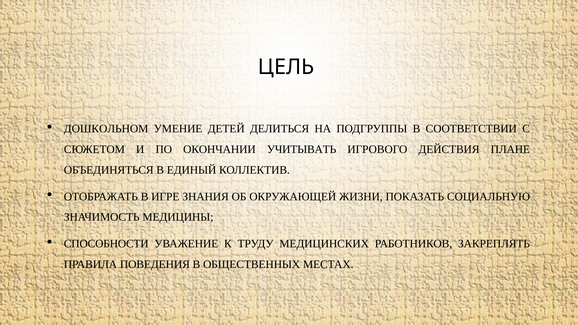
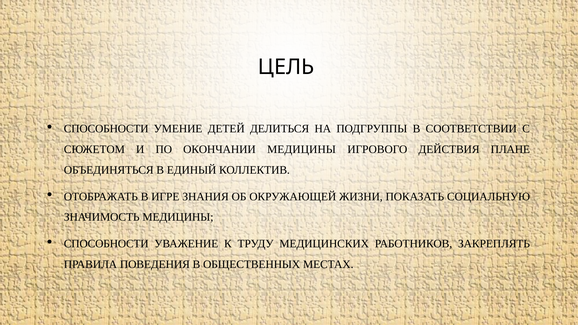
ДОШКОЛЬНОМ: ДОШКОЛЬНОМ -> СПОСОБНОСТИ (106, 129)
ОКОНЧАНИИ УЧИТЫВАТЬ: УЧИТЫВАТЬ -> МЕДИЦИНЫ (301, 149)
